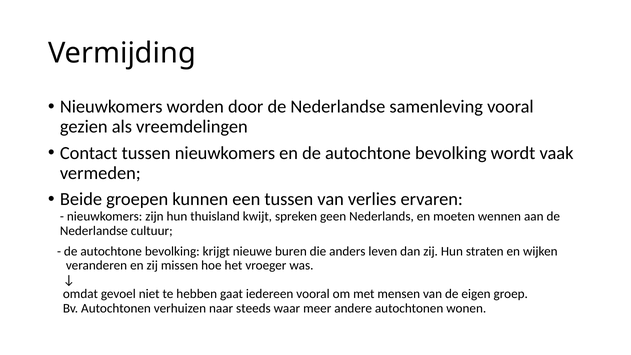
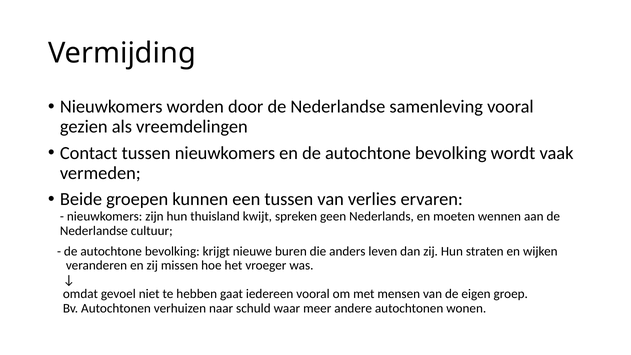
steeds: steeds -> schuld (253, 308)
